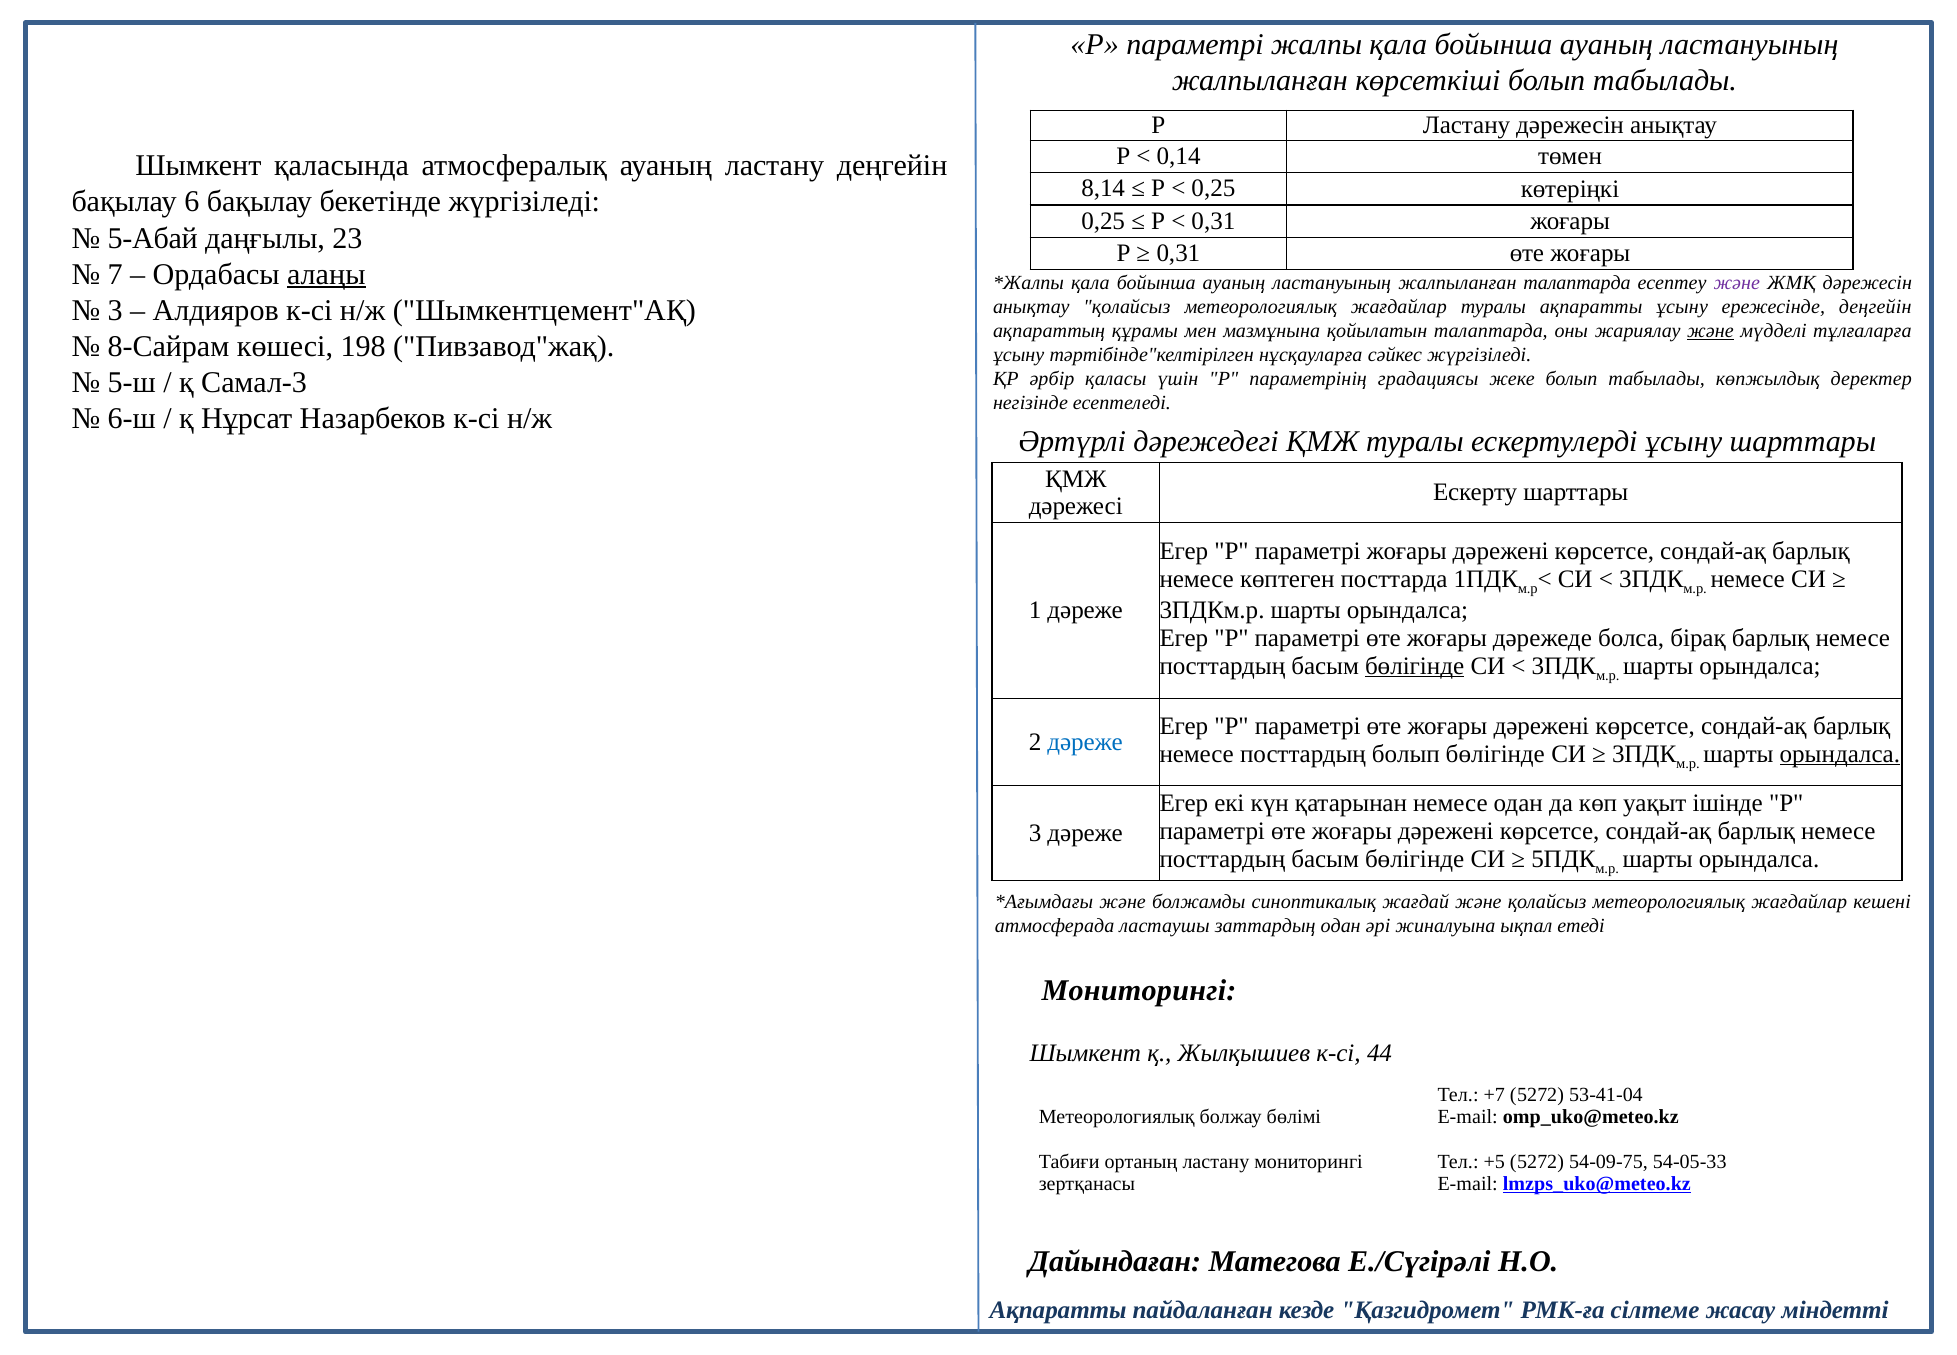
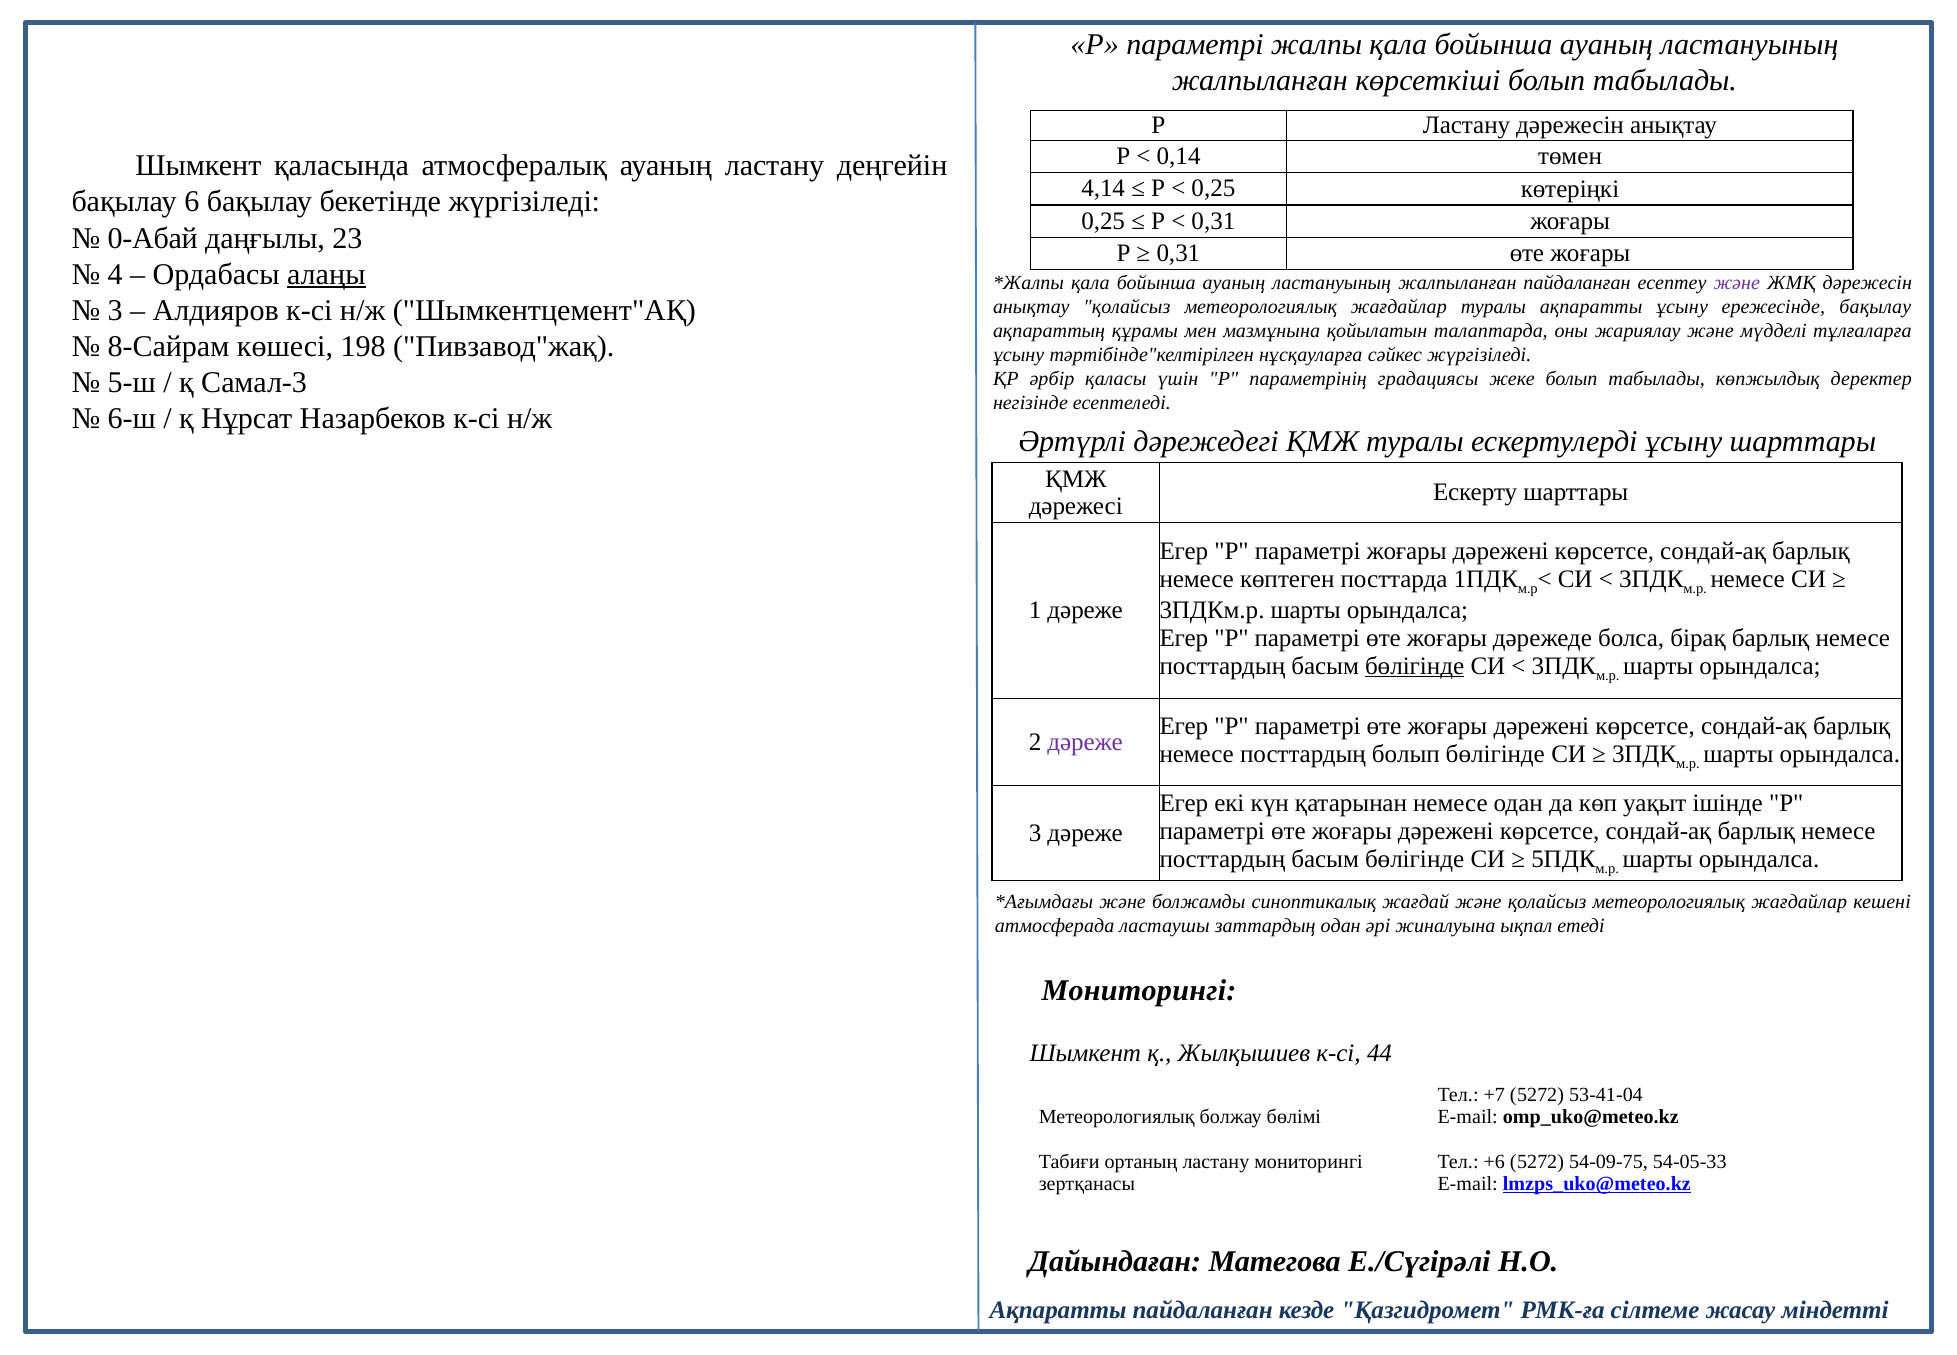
8,14: 8,14 -> 4,14 (1103, 189)
5-Абай: 5-Абай -> 0-Абай (153, 238)
7: 7 -> 4 (115, 274)
жалпыланған талаптарда: талаптарда -> пайдаланған (1577, 282)
ережесінде деңгейін: деңгейін -> бақылау (1875, 307)
және underline: present -> none (1710, 331)
дәреже colour: blue -> purple (1085, 742)
орындалса underline: present -> none (1840, 754)
+5: +5 -> +6 (1494, 1161)
